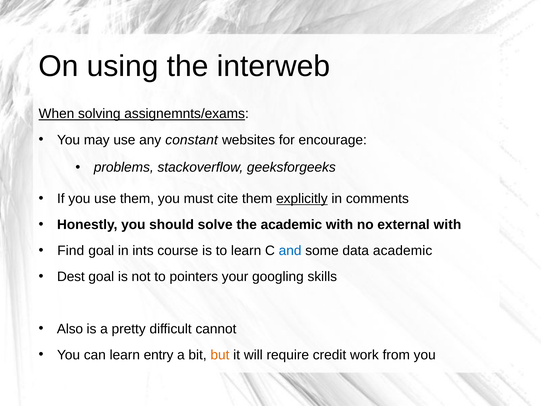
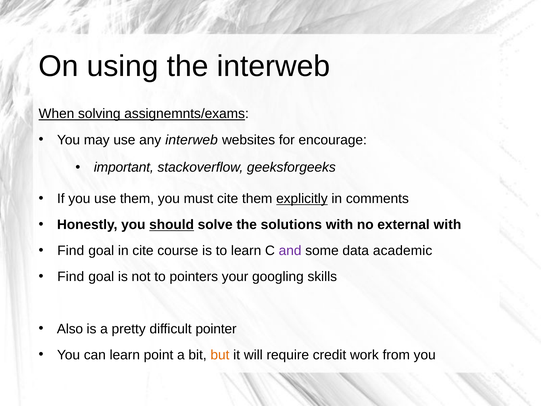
any constant: constant -> interweb (192, 140)
problems: problems -> important (124, 167)
should underline: none -> present (172, 225)
the academic: academic -> solutions (291, 225)
in ints: ints -> cite (143, 251)
and colour: blue -> purple (290, 251)
Dest: Dest -> Find (71, 277)
cannot: cannot -> pointer (216, 329)
entry: entry -> point (159, 355)
